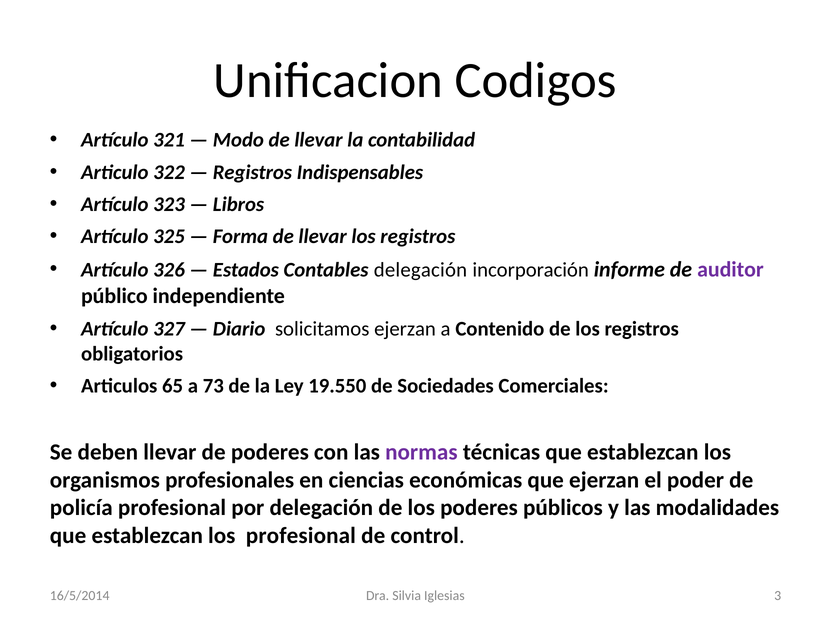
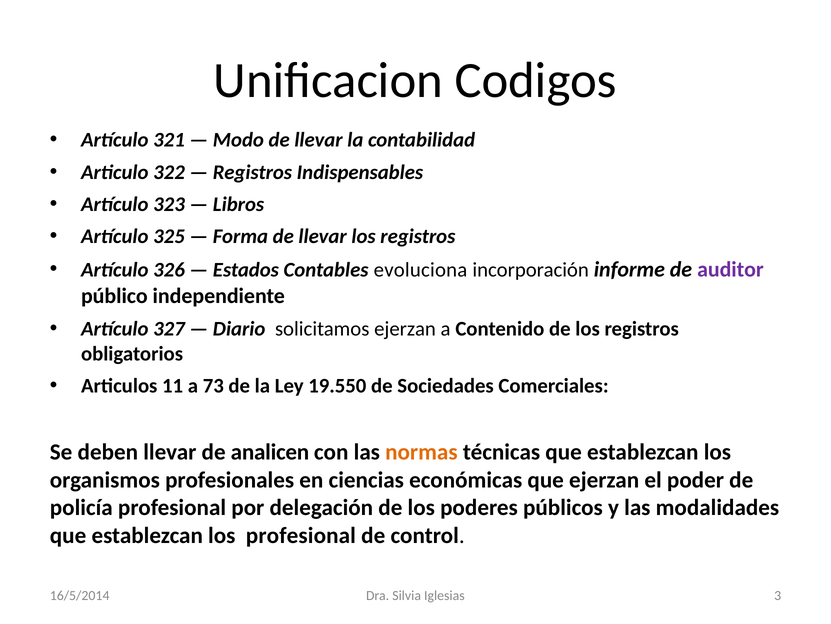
Contables delegación: delegación -> evoluciona (420, 270)
65: 65 -> 11 (173, 385)
de poderes: poderes -> analicen (270, 452)
normas colour: purple -> orange (421, 452)
